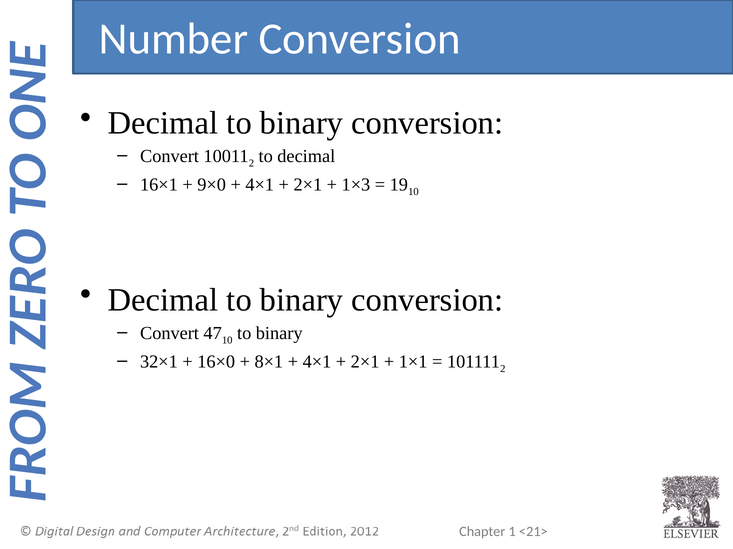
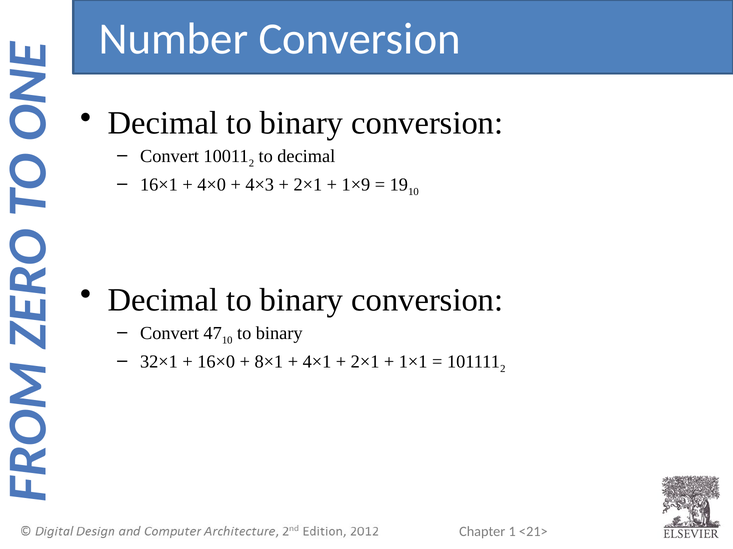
9×0: 9×0 -> 4×0 (212, 185)
4×1: 4×1 -> 4×3 (260, 185)
1×3: 1×3 -> 1×9 (356, 185)
